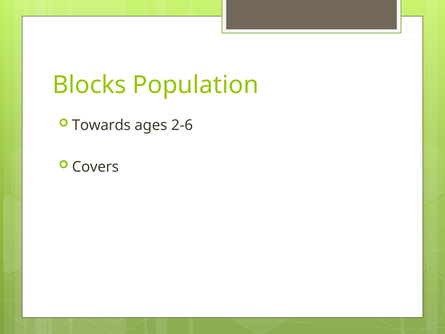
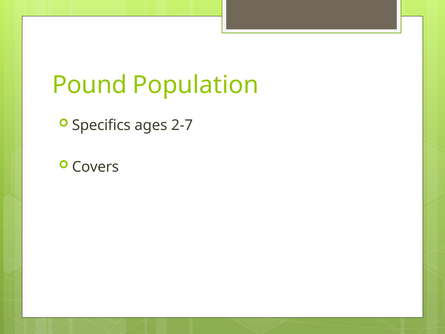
Blocks: Blocks -> Pound (90, 85)
Towards: Towards -> Specifics (101, 125)
2-6: 2-6 -> 2-7 (182, 125)
